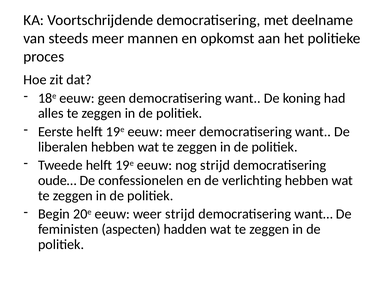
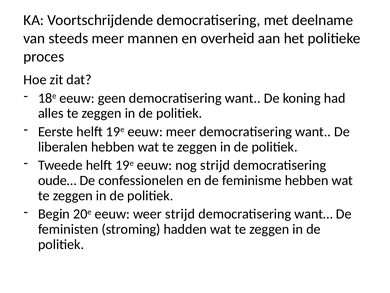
opkomst: opkomst -> overheid (228, 38)
verlichting: verlichting -> feminisme (252, 180)
aspecten: aspecten -> stroming (131, 229)
